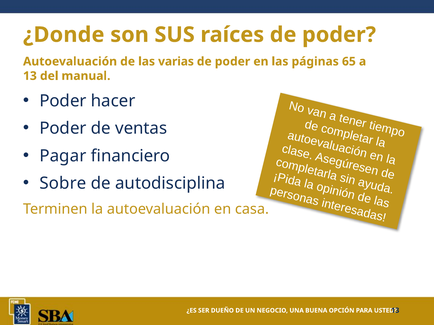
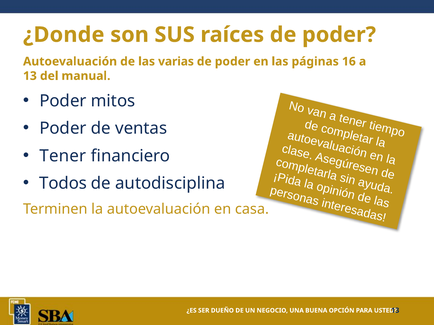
65: 65 -> 16 (349, 62)
hacer: hacer -> mitos (113, 101)
Pagar: Pagar -> Tener (63, 156)
Sobre: Sobre -> Todos (63, 184)
